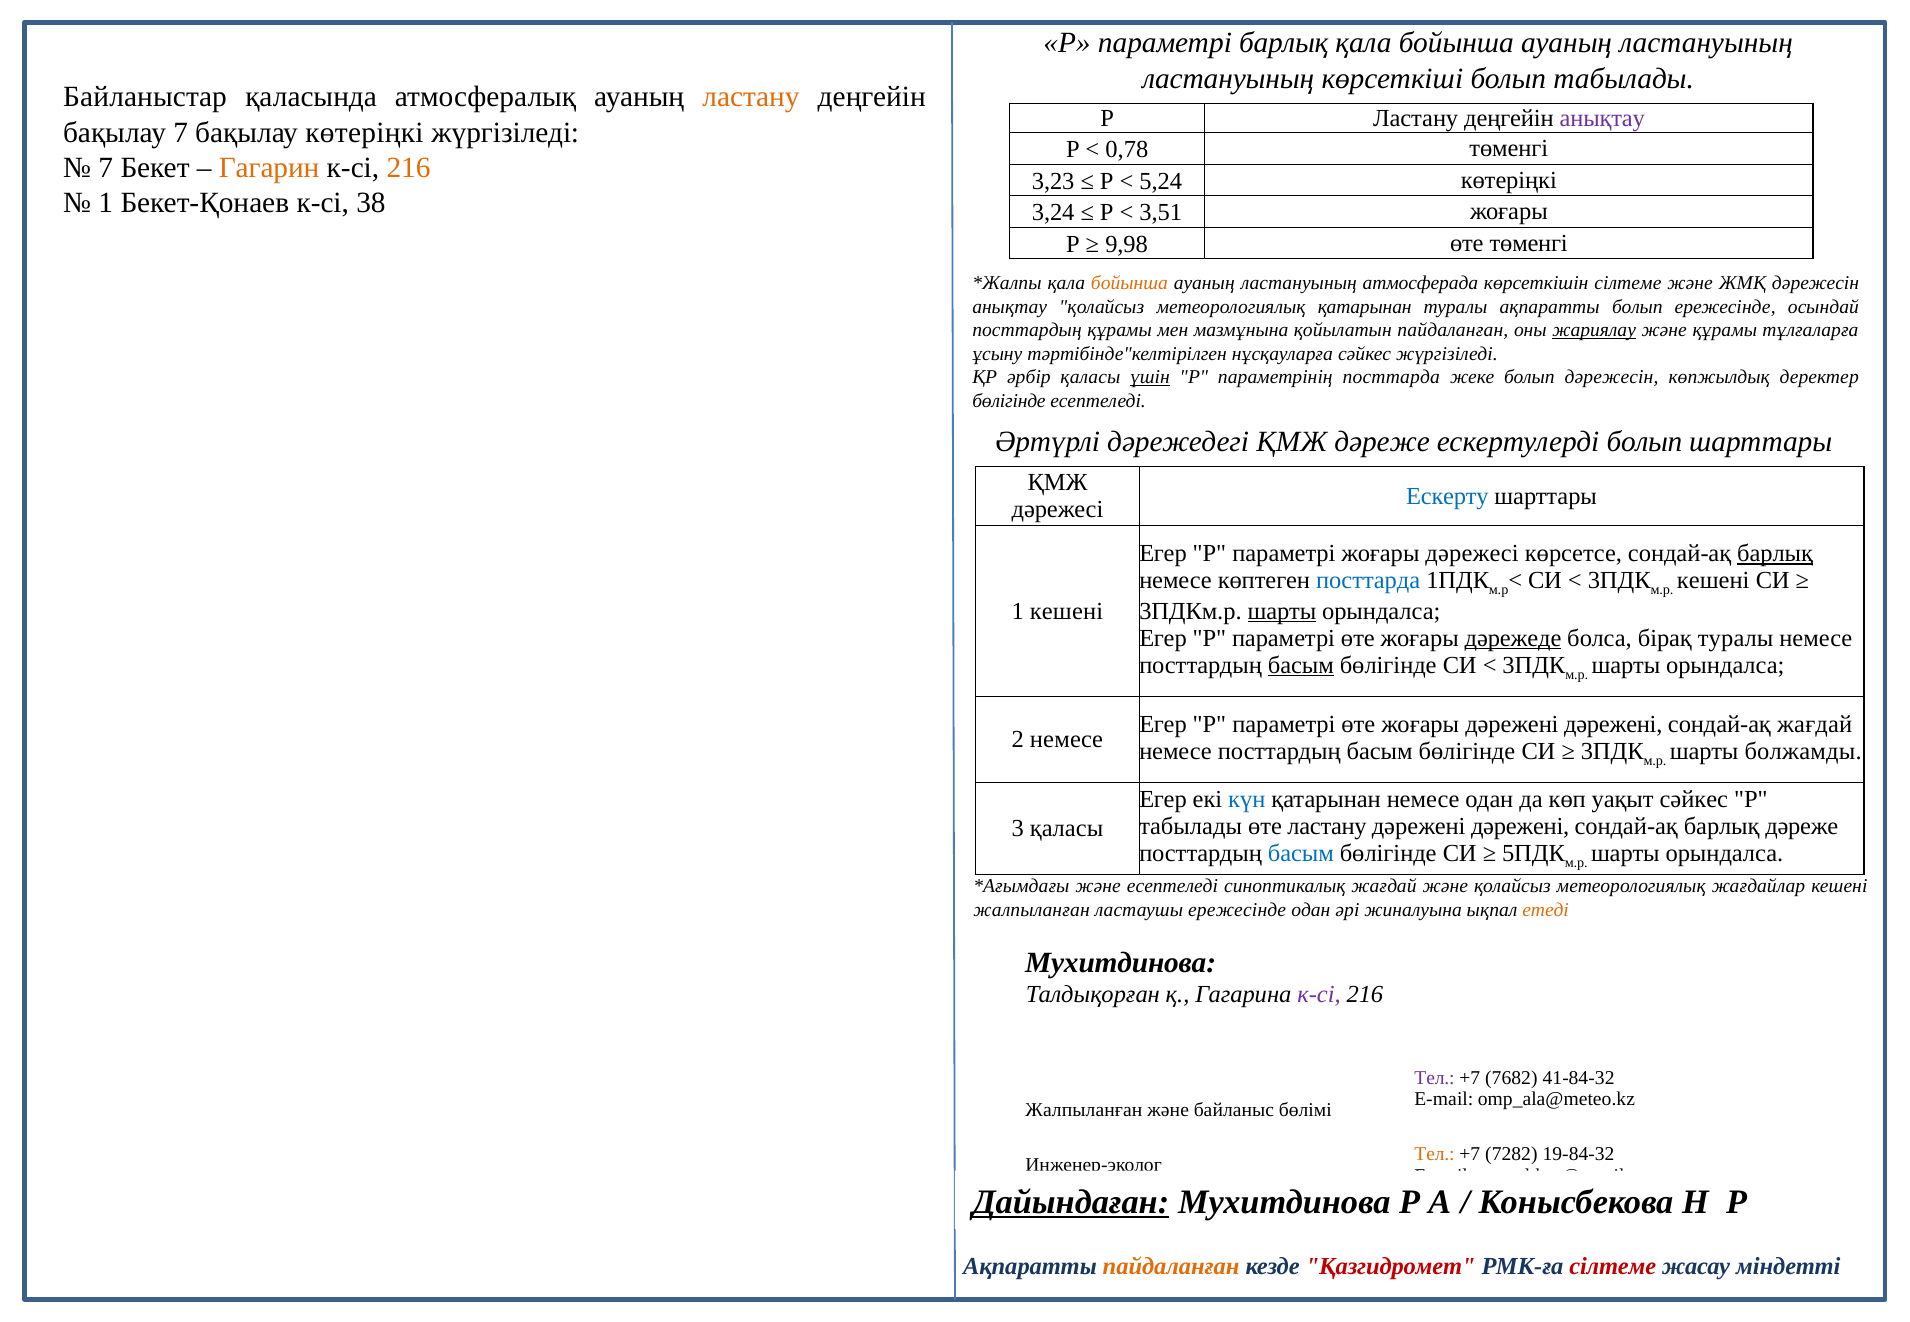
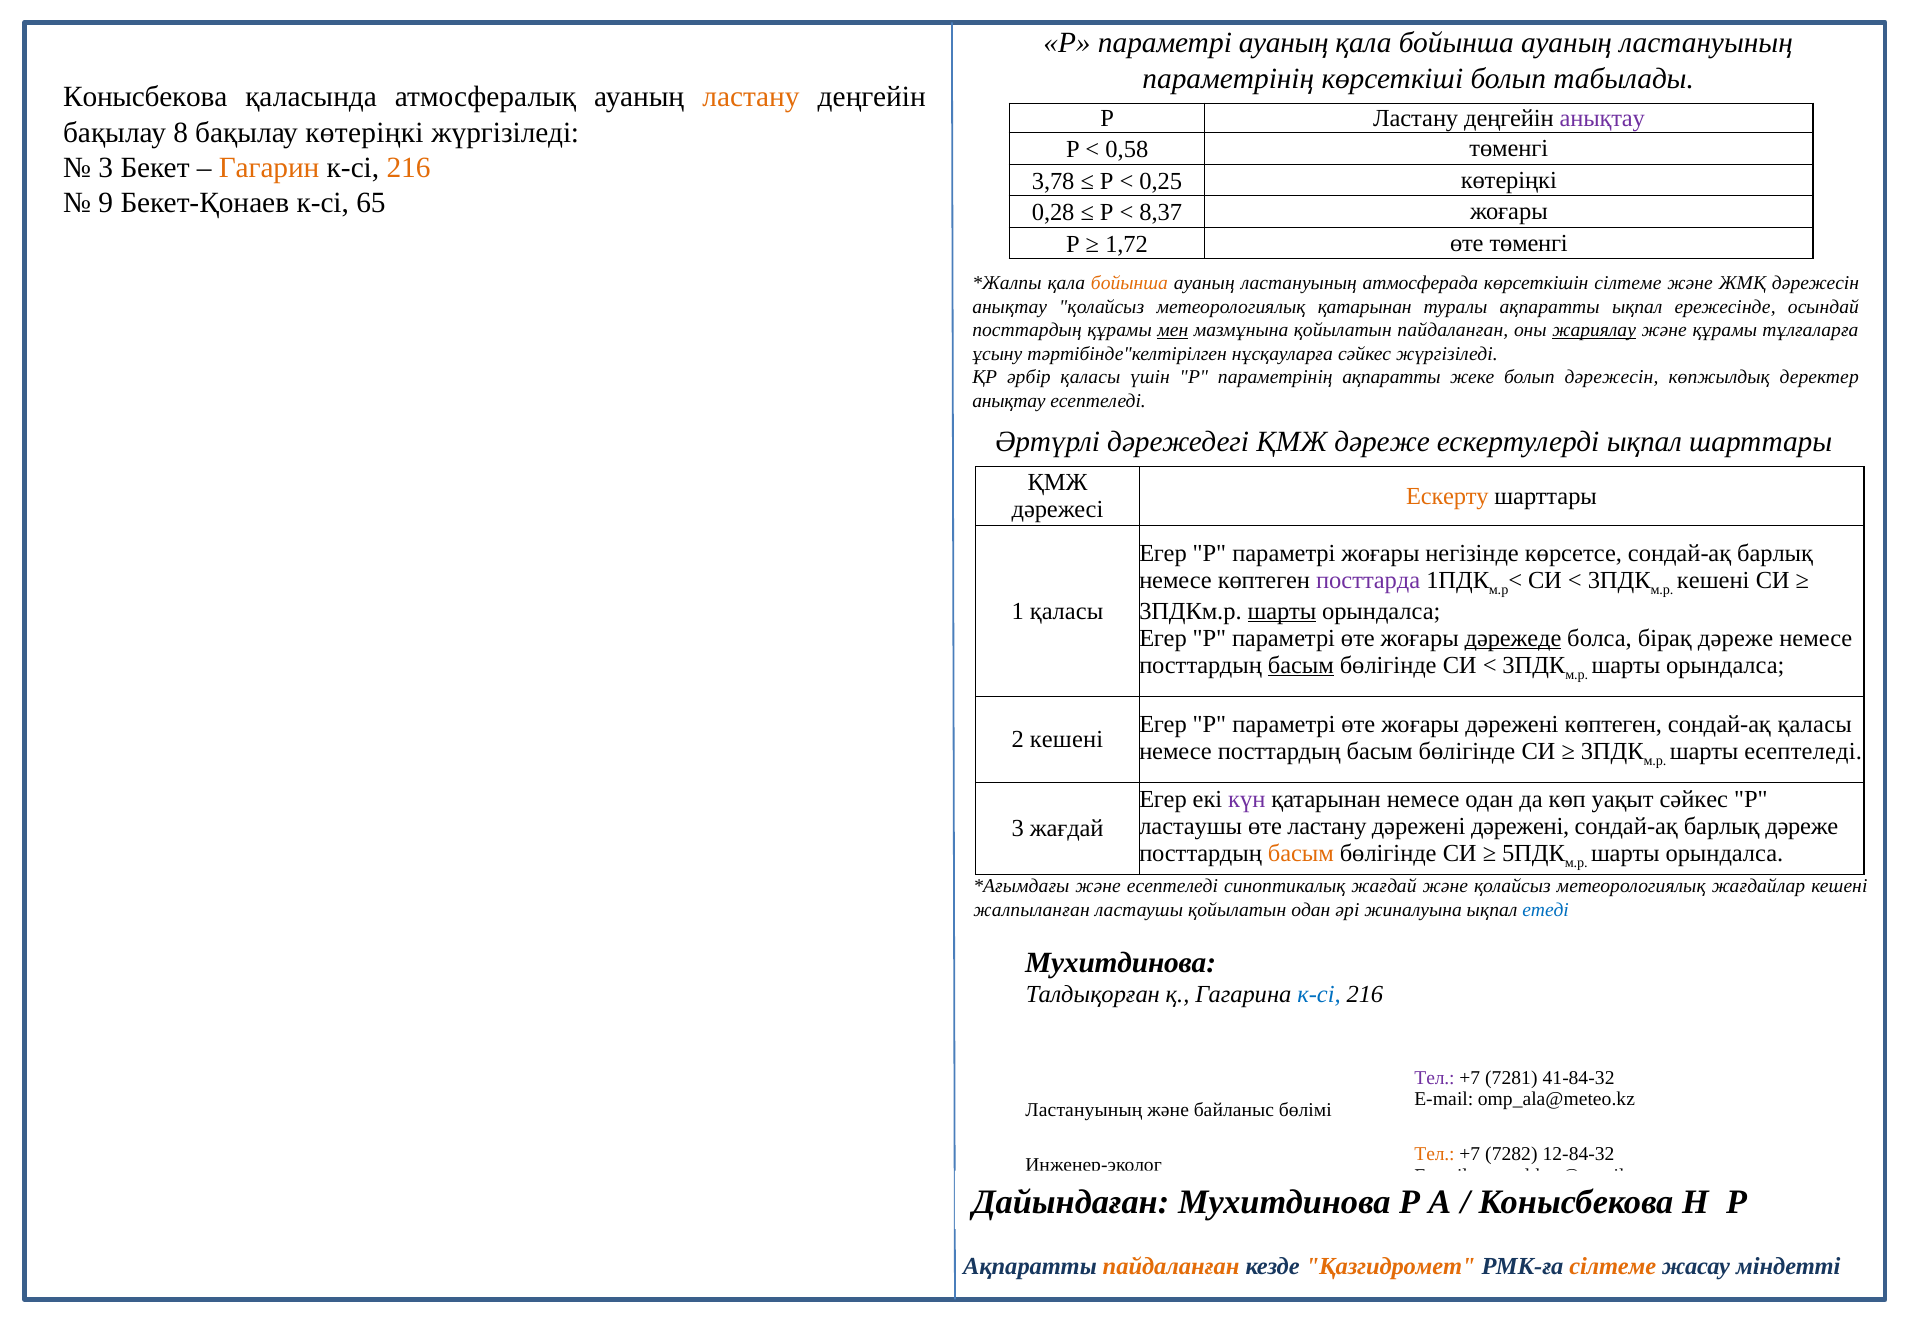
параметрі барлық: барлық -> ауаның (1284, 43)
ластануының: ластануының -> параметрінің (1228, 78)
Байланыстар: Байланыстар -> Конысбекова (145, 97)
бақылау 7: 7 -> 8 (181, 132)
0,78: 0,78 -> 0,58 (1127, 149)
7: 7 -> 3 (106, 168)
3,23: 3,23 -> 3,78 (1053, 181)
5,24: 5,24 -> 0,25 (1161, 181)
1: 1 -> 9 (106, 203)
38: 38 -> 65 (371, 203)
3,24: 3,24 -> 0,28 (1053, 213)
3,51: 3,51 -> 8,37 (1161, 213)
9,98: 9,98 -> 1,72 (1127, 244)
ақпаратты болып: болып -> ықпал (1637, 307)
мен underline: none -> present (1173, 330)
үшін underline: present -> none (1150, 377)
параметрінің посттарда: посттарда -> ақпаратты (1391, 377)
бөлігінде: бөлігінде -> анықтау (1009, 401)
ескертулерді болып: болып -> ықпал (1644, 442)
Ескерту colour: blue -> orange (1447, 496)
жоғары дәрежесі: дәрежесі -> негізінде (1472, 553)
барлық underline: present -> none (1775, 553)
посттарда colour: blue -> purple (1368, 580)
1 кешені: кешені -> қаласы (1067, 611)
бірақ туралы: туралы -> дәреже (1736, 638)
жоғары дәрежені дәрежені: дәрежені -> көптеген (1613, 724)
сондай-ақ жағдай: жағдай -> қаласы (1815, 724)
2 немесе: немесе -> кешені (1066, 740)
шарты болжамды: болжамды -> есептеледі (1803, 751)
күн colour: blue -> purple (1247, 800)
табылады: табылады -> ластаушы (1191, 827)
3 қаласы: қаласы -> жағдай (1067, 829)
басым colour: blue -> orange (1301, 854)
ластаушы ережесінде: ережесінде -> қойылатын (1237, 910)
етеді colour: orange -> blue (1546, 910)
к-сі colour: purple -> blue (1319, 994)
7682: 7682 -> 7281 (1511, 1078)
Жалпыланған: Жалпыланған -> Ластануының (1084, 1111)
19-84-32: 19-84-32 -> 12-84-32 (1579, 1154)
Дайындаған underline: present -> none (1071, 1202)
Қазгидромет colour: red -> orange (1391, 1267)
сілтеме colour: red -> orange (1613, 1267)
